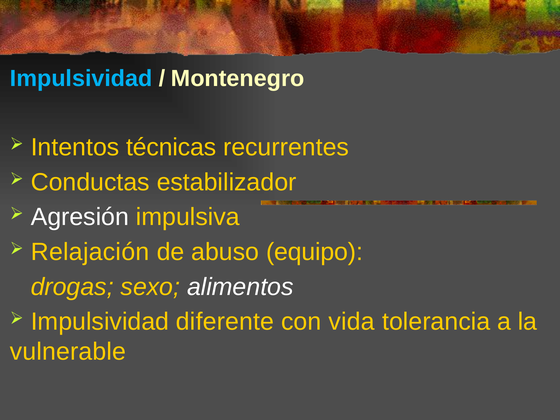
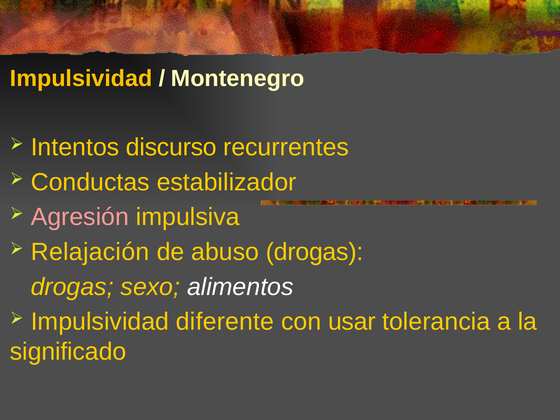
Impulsividad colour: light blue -> yellow (81, 79)
técnicas: técnicas -> discurso (171, 147)
Agresión colour: white -> pink (80, 217)
abuso equipo: equipo -> drogas (315, 252)
vida: vida -> usar (352, 322)
vulnerable: vulnerable -> significado (68, 352)
